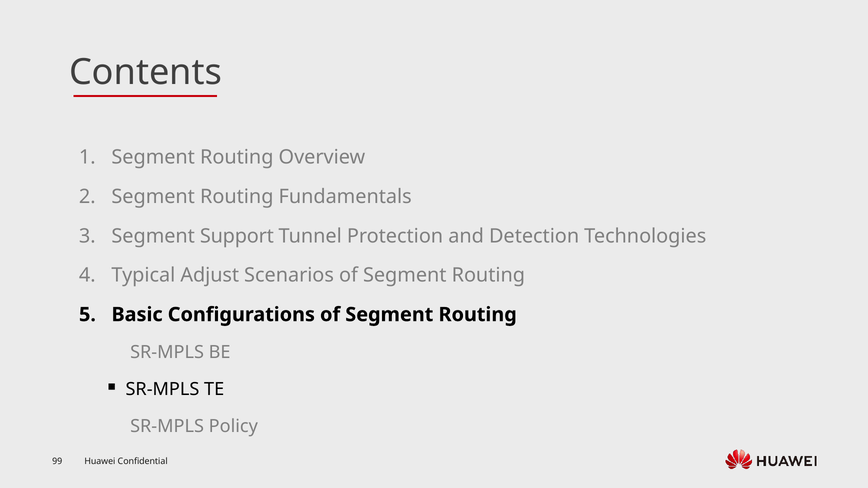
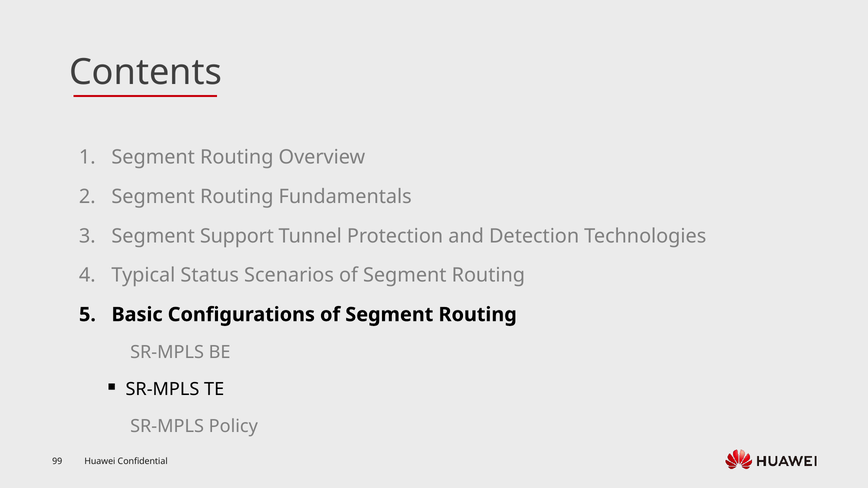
Adjust: Adjust -> Status (210, 275)
